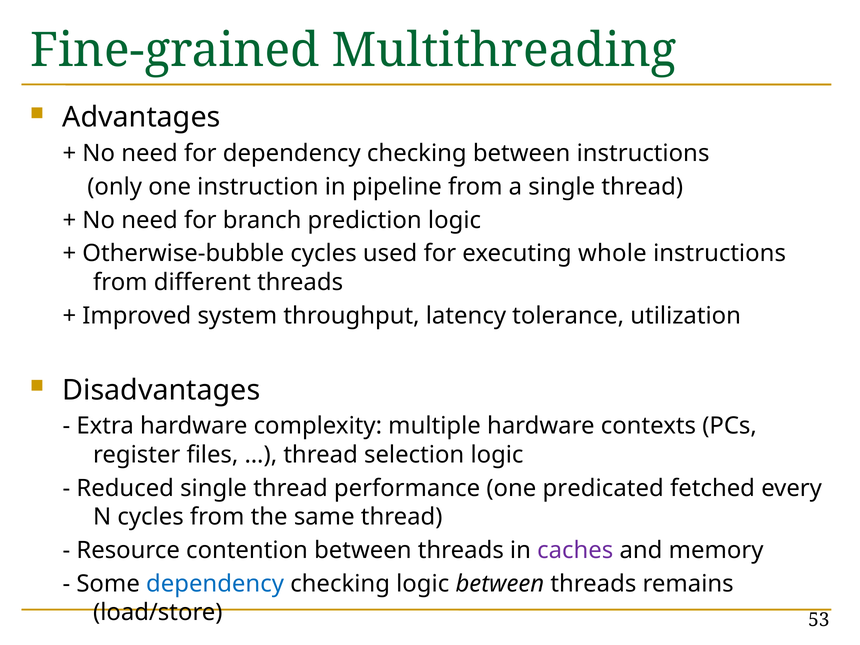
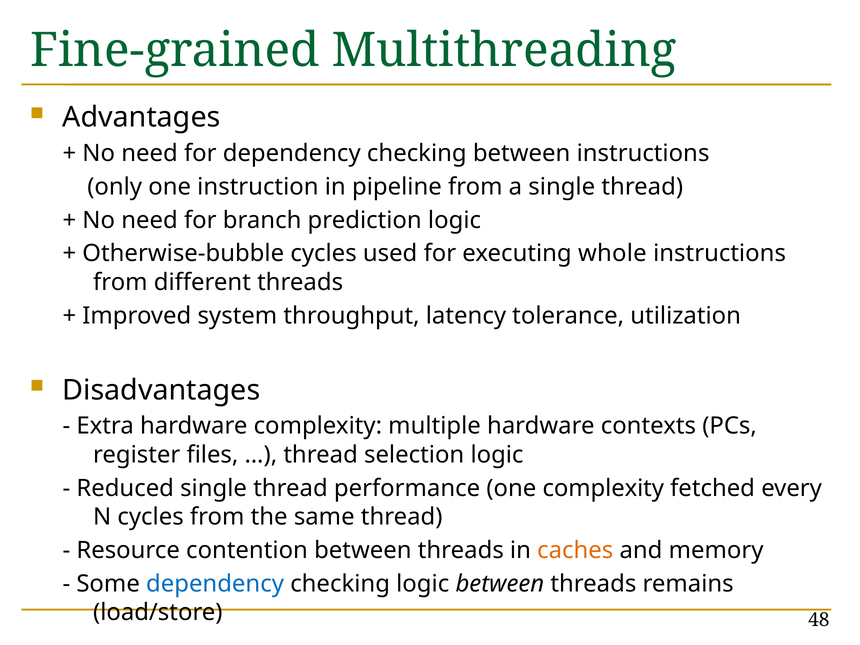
one predicated: predicated -> complexity (603, 488)
caches colour: purple -> orange (575, 550)
53: 53 -> 48 (819, 620)
